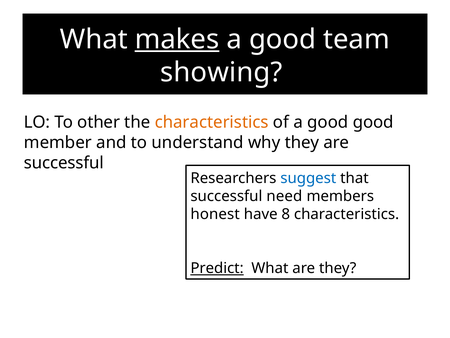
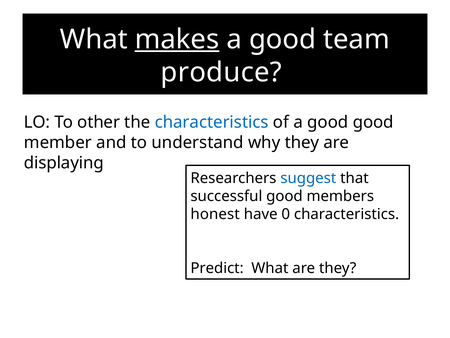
showing: showing -> produce (221, 72)
characteristics colour: orange -> blue (212, 122)
successful: successful -> displaying (64, 163)
successful need: need -> good (284, 196)
8: 8 -> 0 (286, 214)
Predict underline: present -> none (217, 268)
